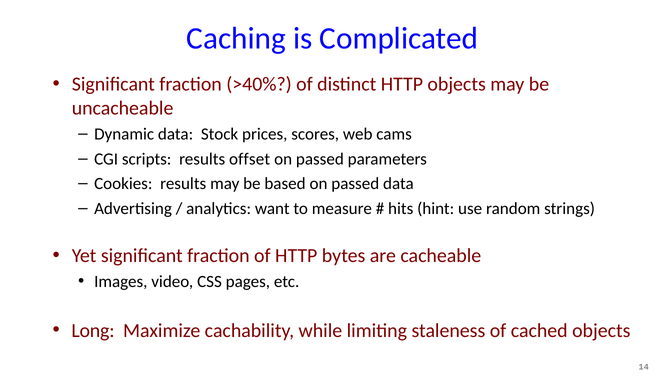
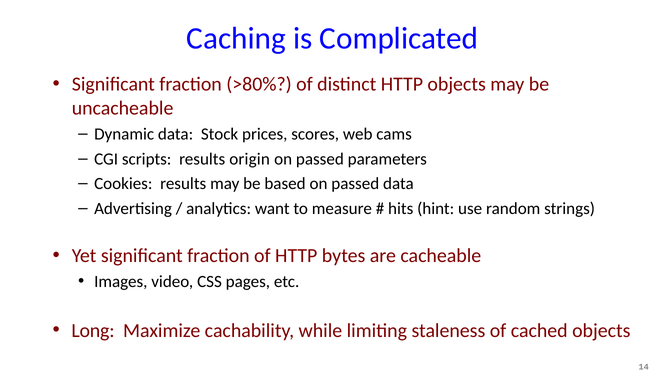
>40%: >40% -> >80% (259, 84)
offset: offset -> origin (250, 159)
